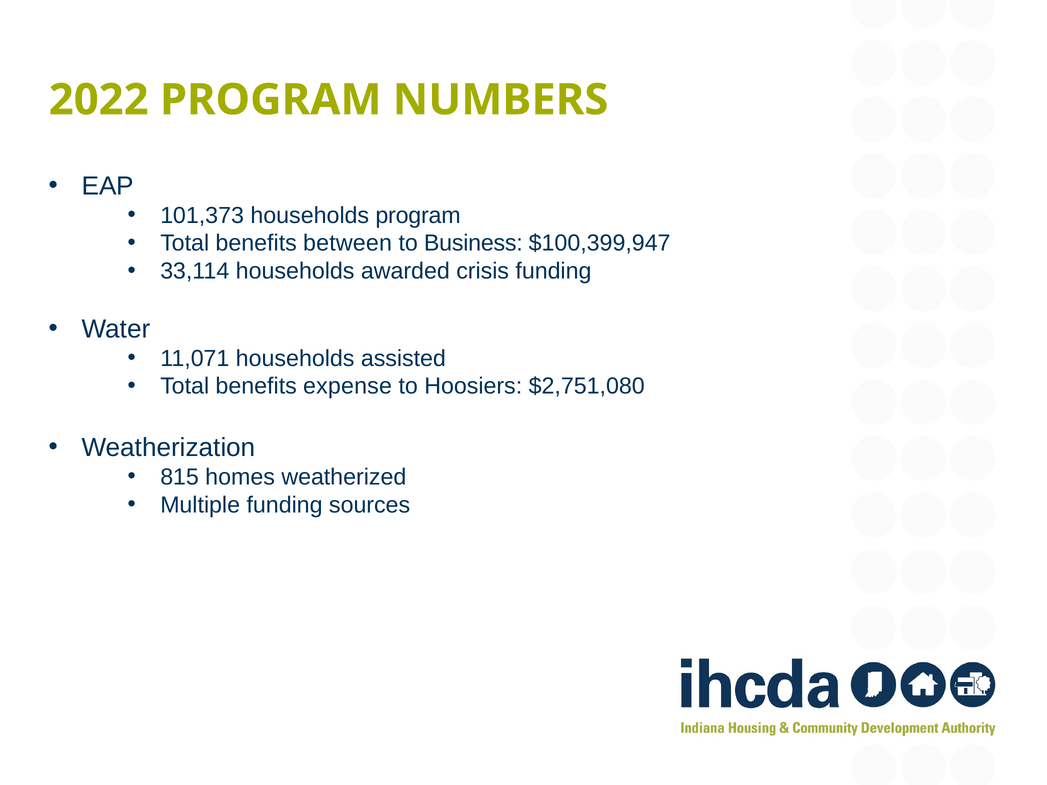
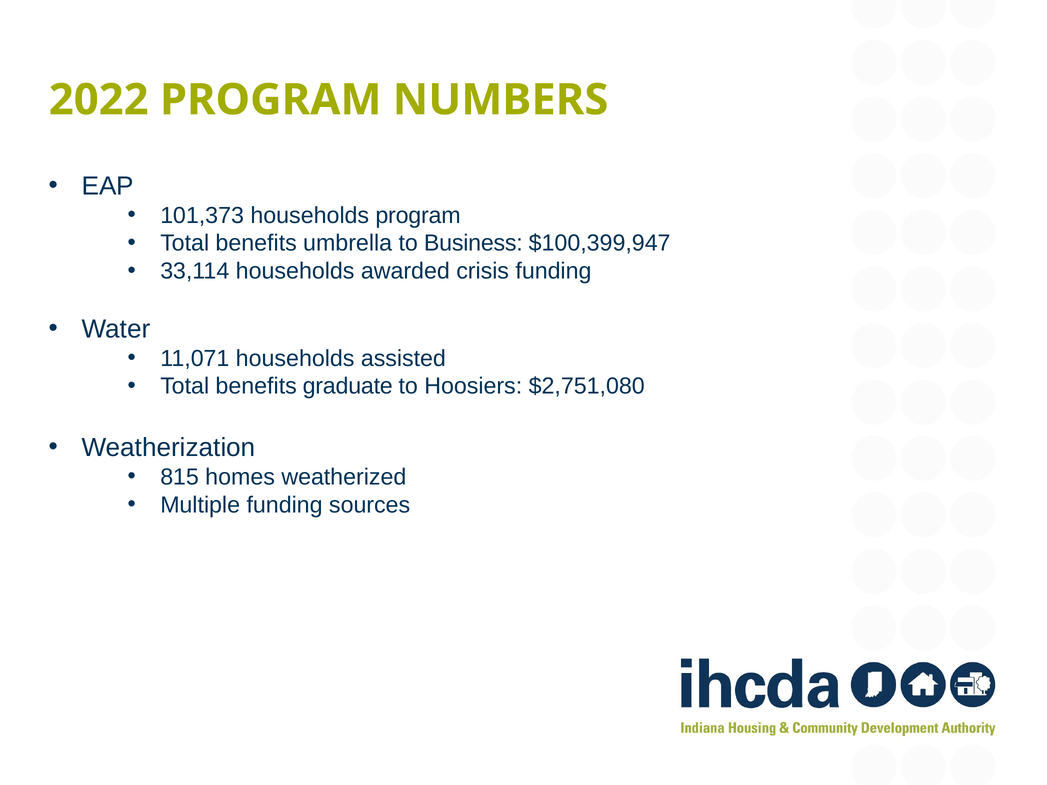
between: between -> umbrella (348, 243)
expense: expense -> graduate (348, 386)
